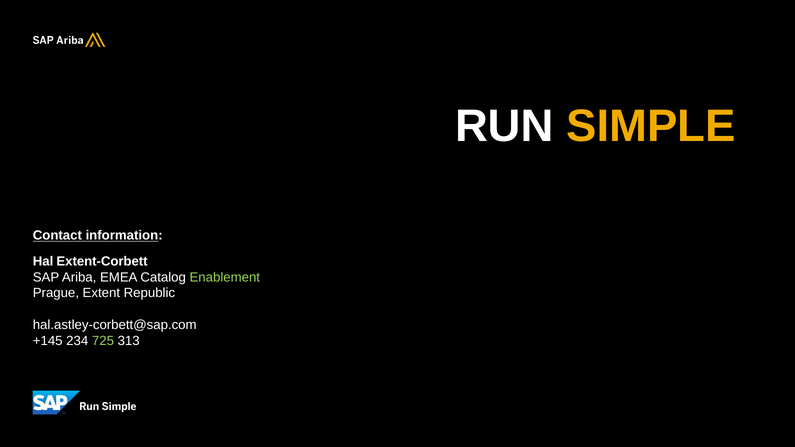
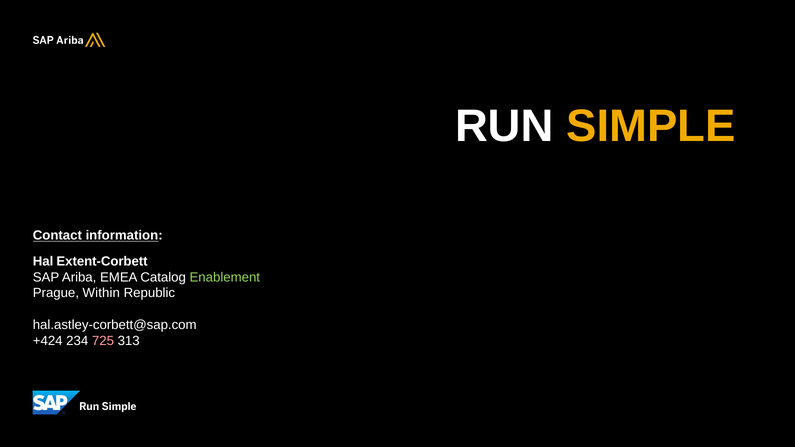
Extent: Extent -> Within (101, 293)
+145: +145 -> +424 (48, 341)
725 colour: light green -> pink (103, 341)
